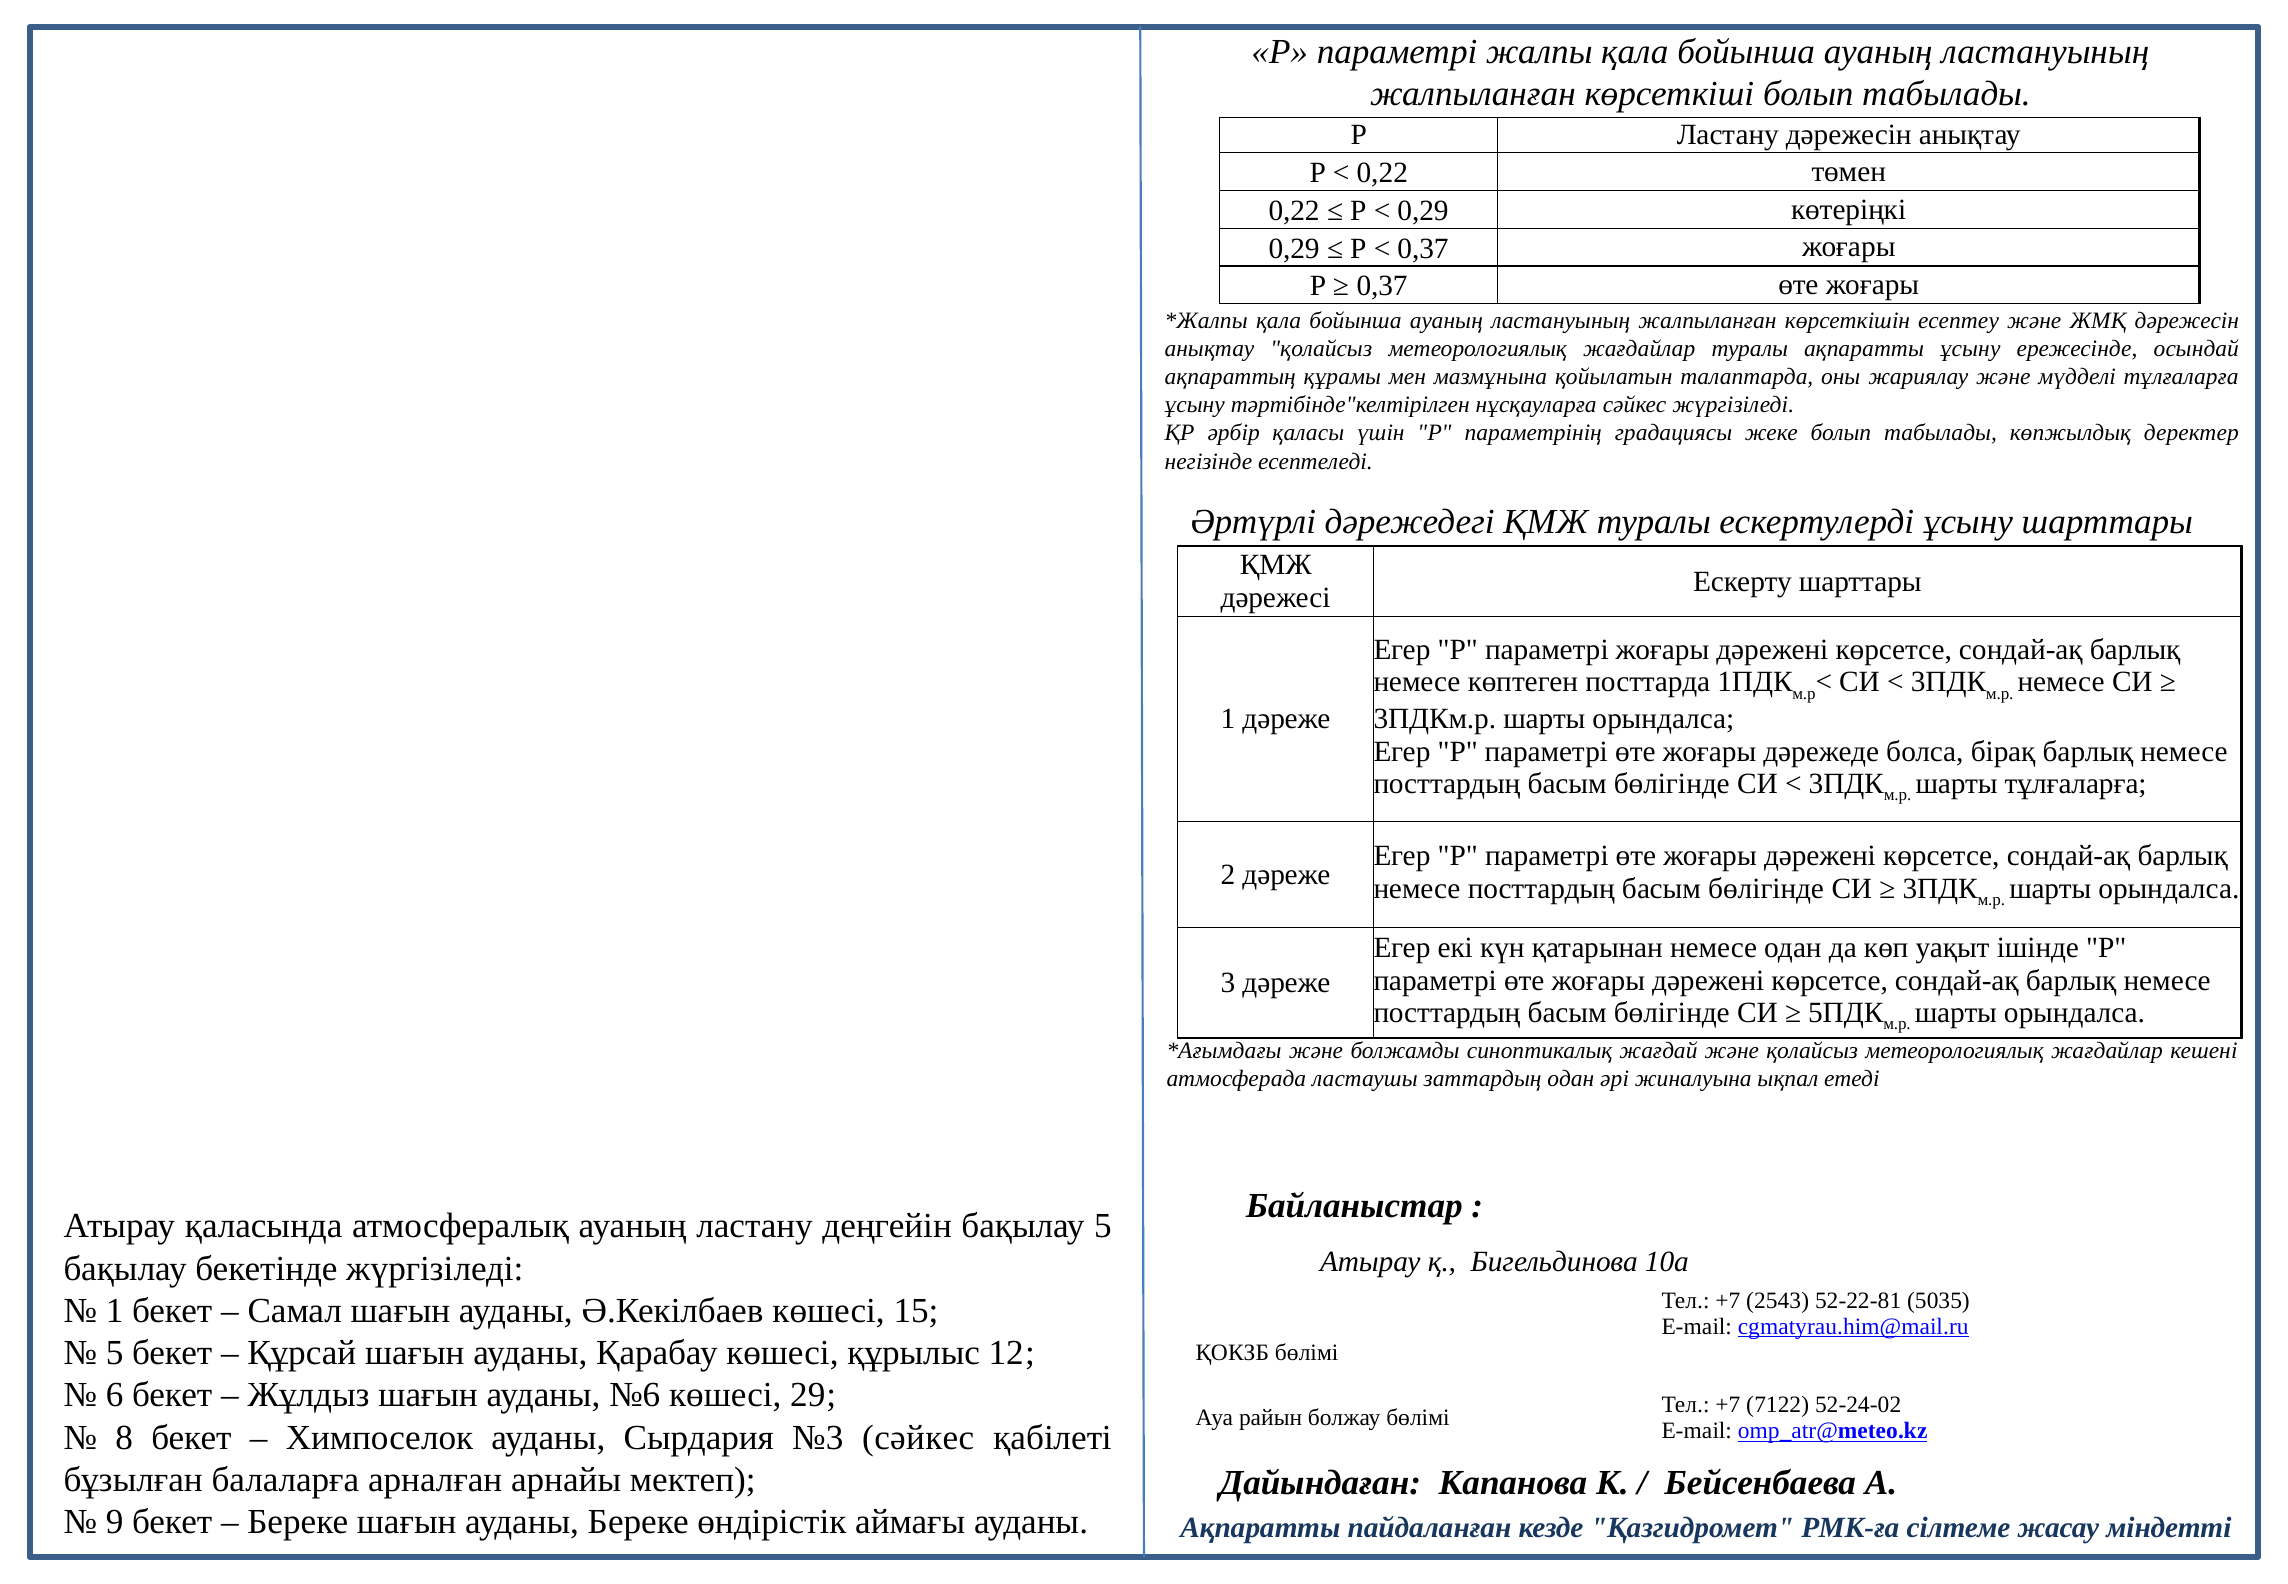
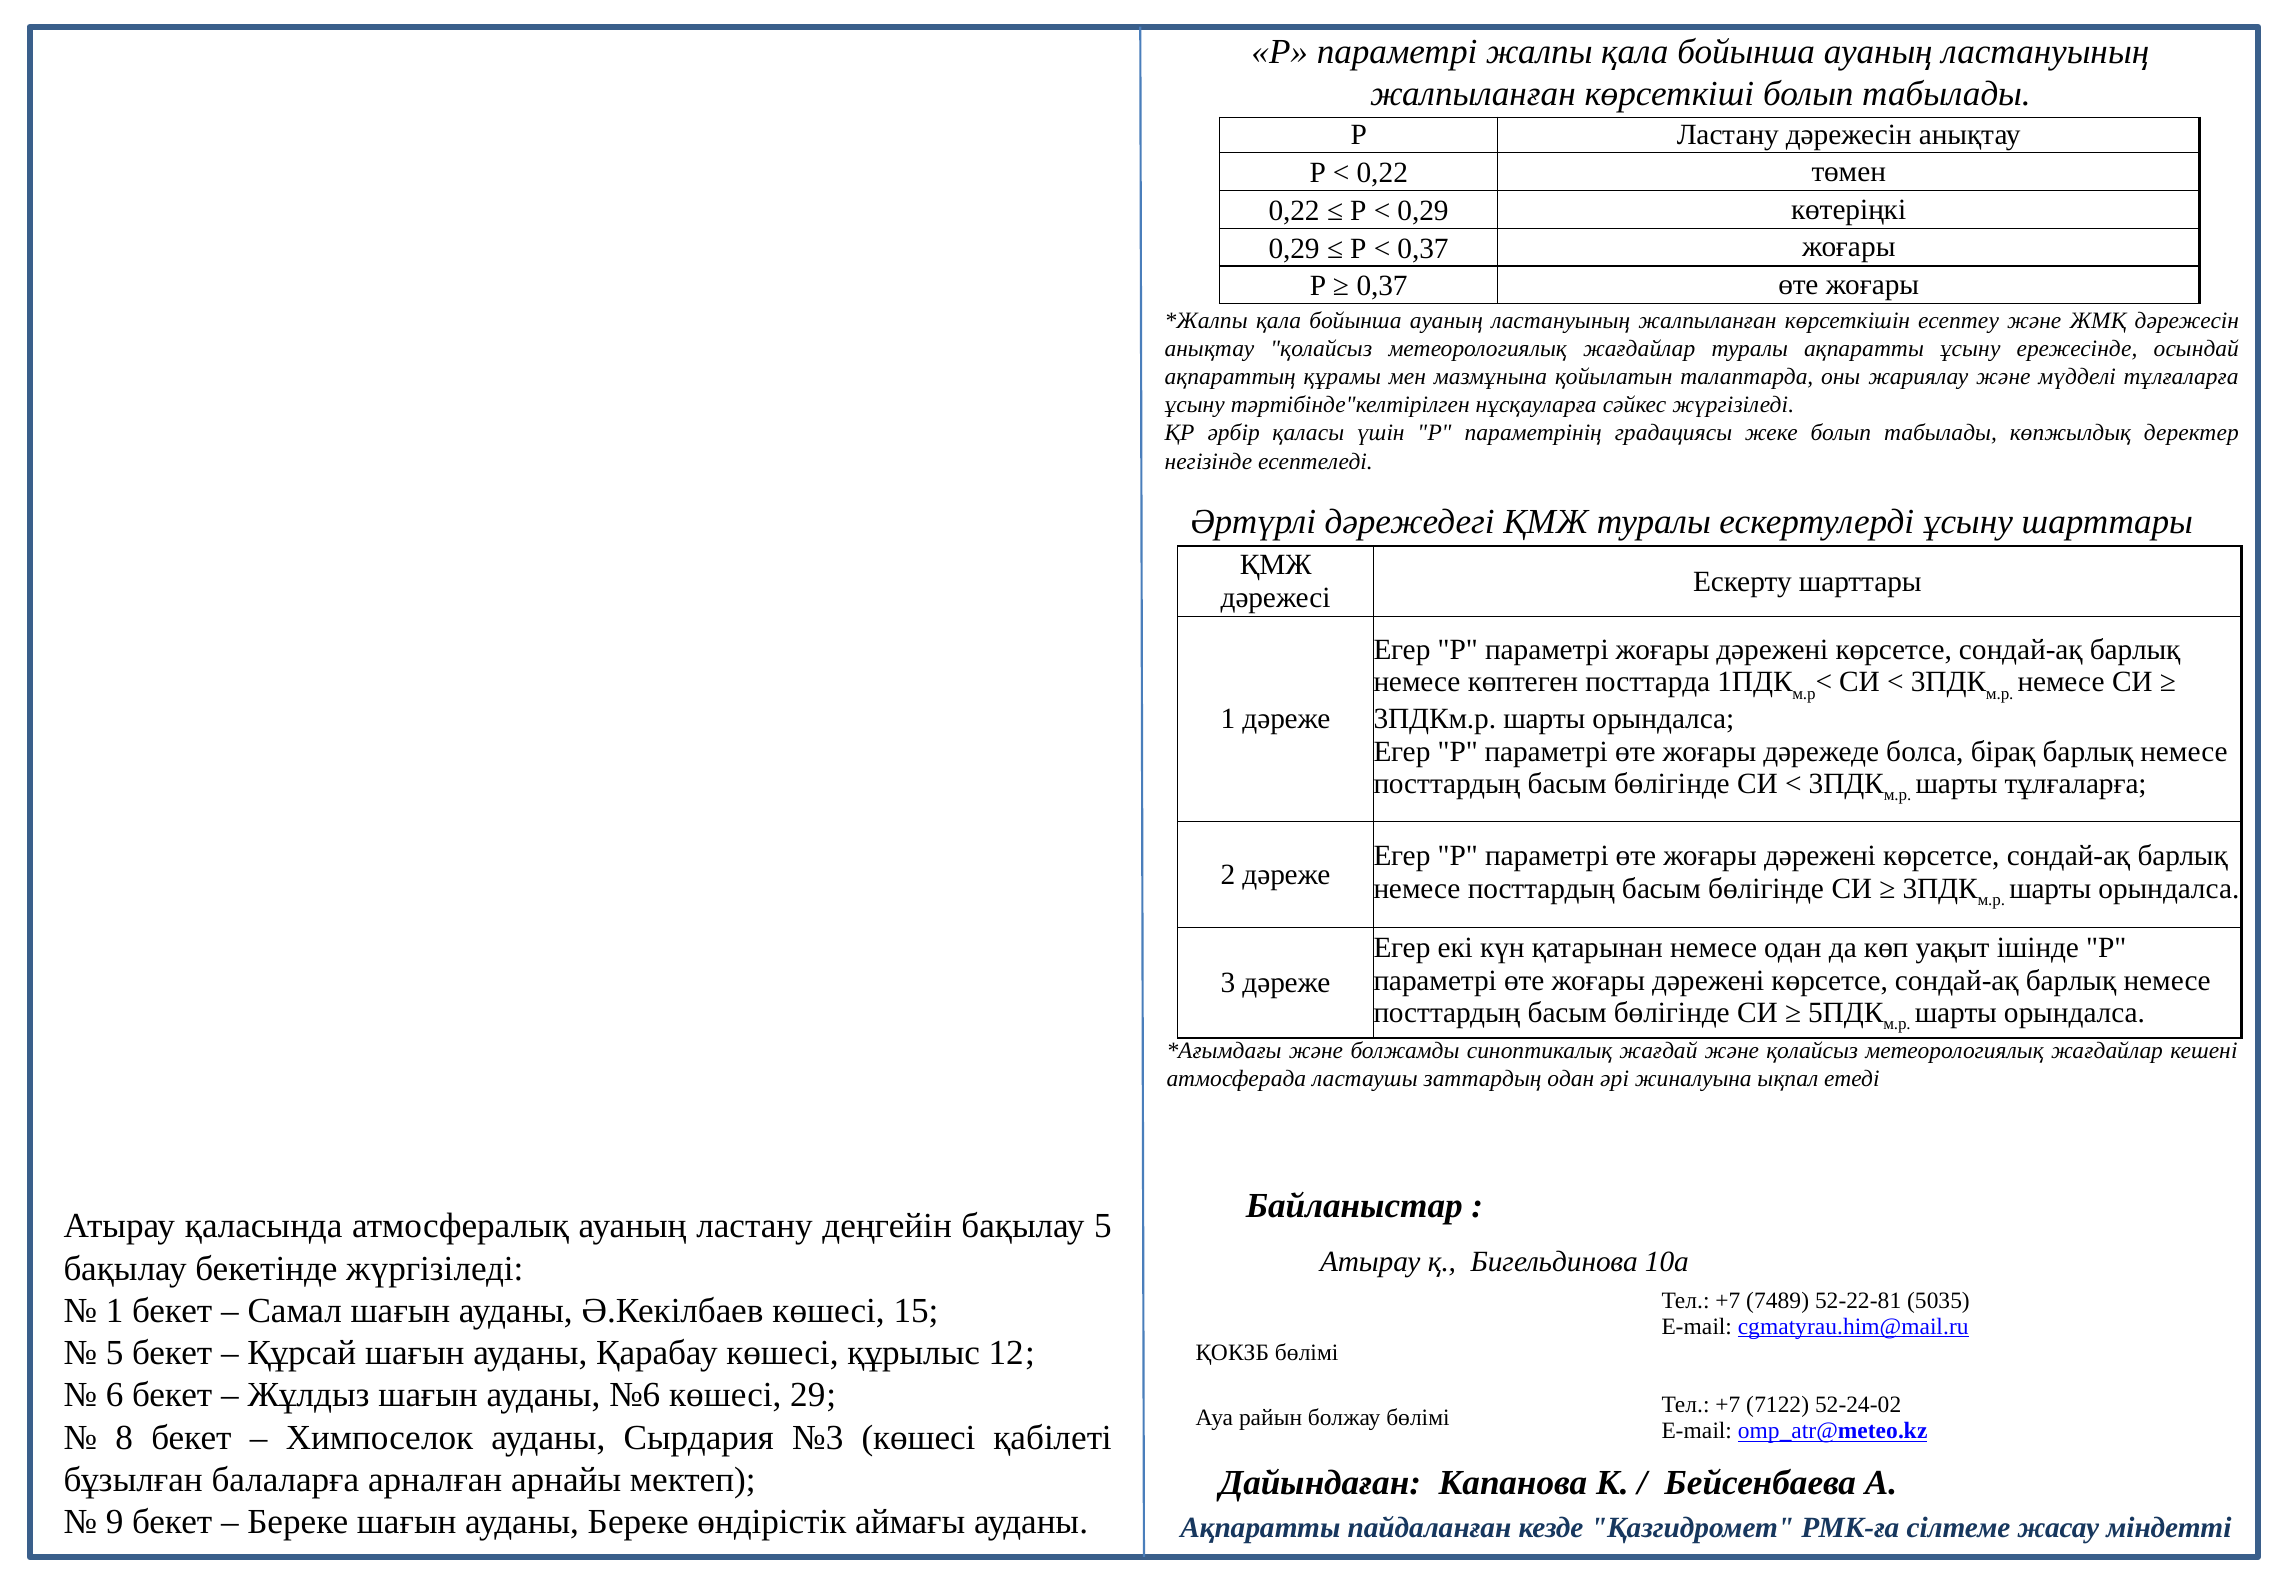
2543: 2543 -> 7489 (1778, 1300)
№3 сәйкес: сәйкес -> көшесі (918, 1437)
